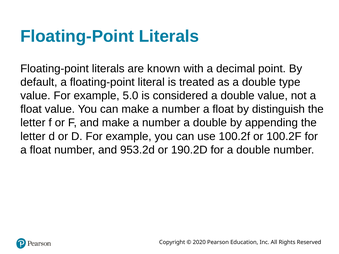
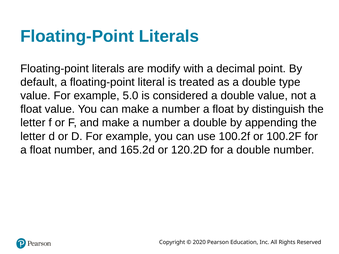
known: known -> modify (164, 69)
953.2d: 953.2d -> 165.2d (137, 150)
190.2D: 190.2D -> 120.2D (189, 150)
